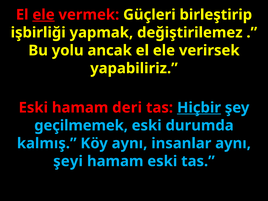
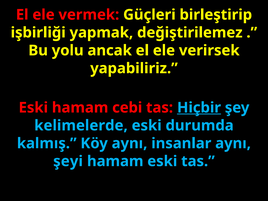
ele underline: present -> none (44, 15)
deri: deri -> cebi (127, 108)
geçilmemek: geçilmemek -> kelimelerde (81, 125)
